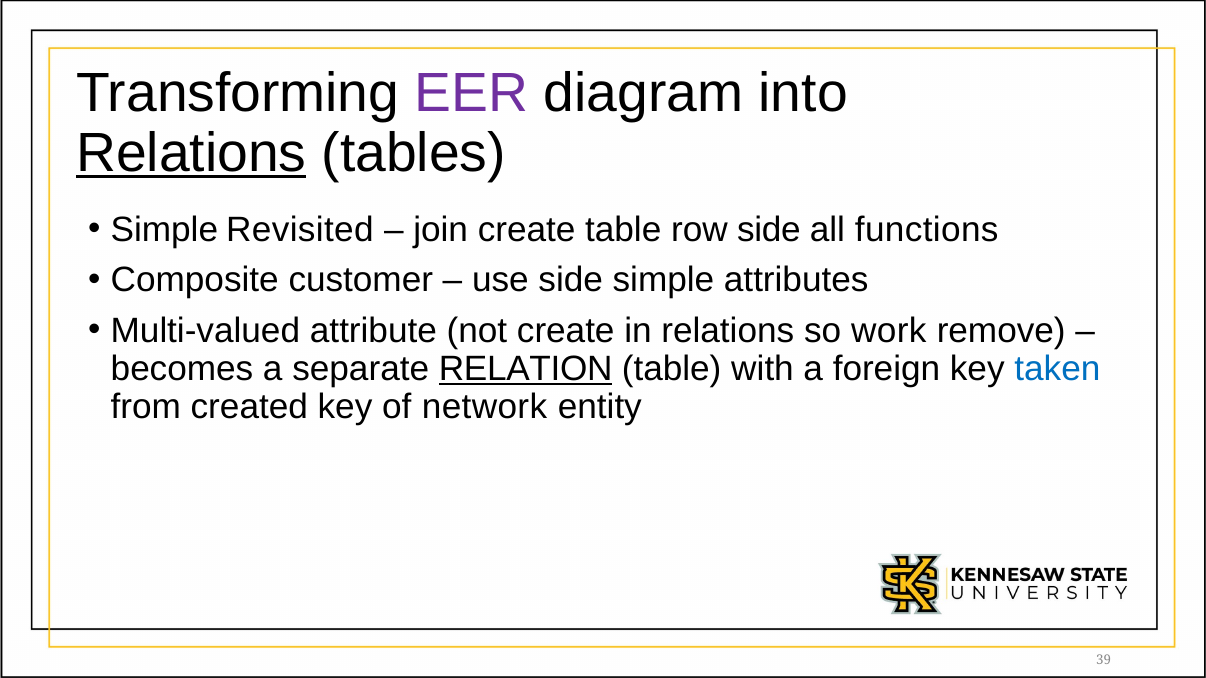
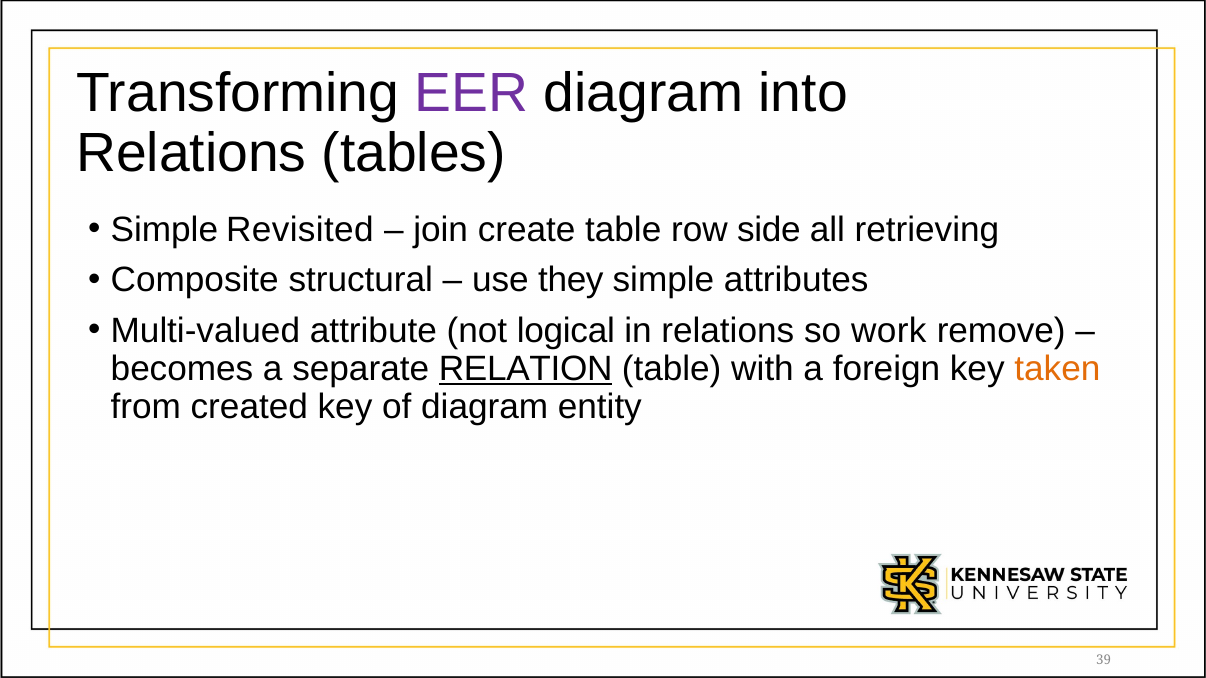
Relations underline: present -> none (191, 153)
functions: functions -> retrieving (927, 230)
customer: customer -> structural (361, 280)
use side: side -> they (571, 280)
not create: create -> logical (566, 331)
taken colour: blue -> orange (1057, 369)
of network: network -> diagram (485, 407)
